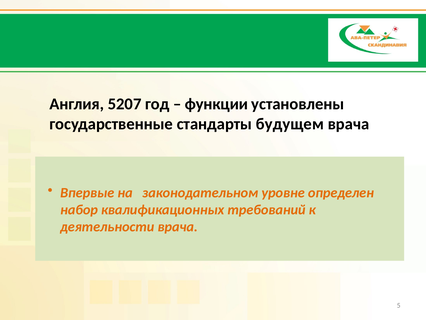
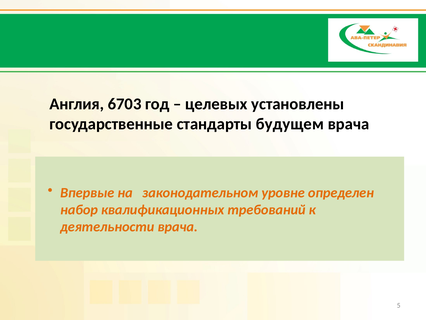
5207: 5207 -> 6703 (125, 104)
функции: функции -> целевых (216, 104)
